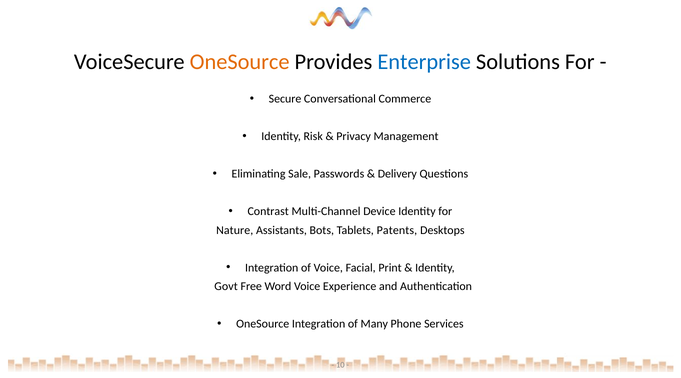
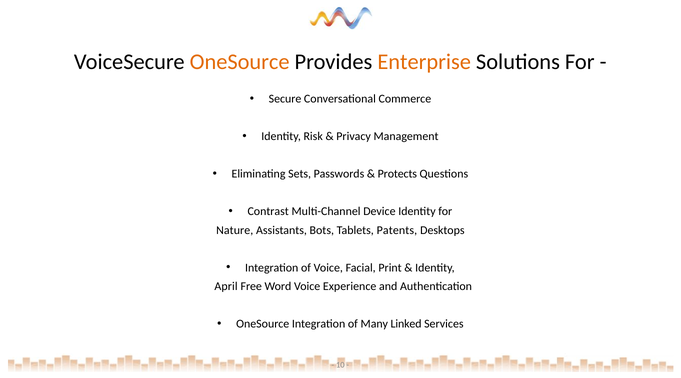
Enterprise colour: blue -> orange (424, 62)
Sale: Sale -> Sets (300, 174)
Delivery: Delivery -> Protects (397, 174)
Govt: Govt -> April (226, 287)
Phone: Phone -> Linked (406, 324)
